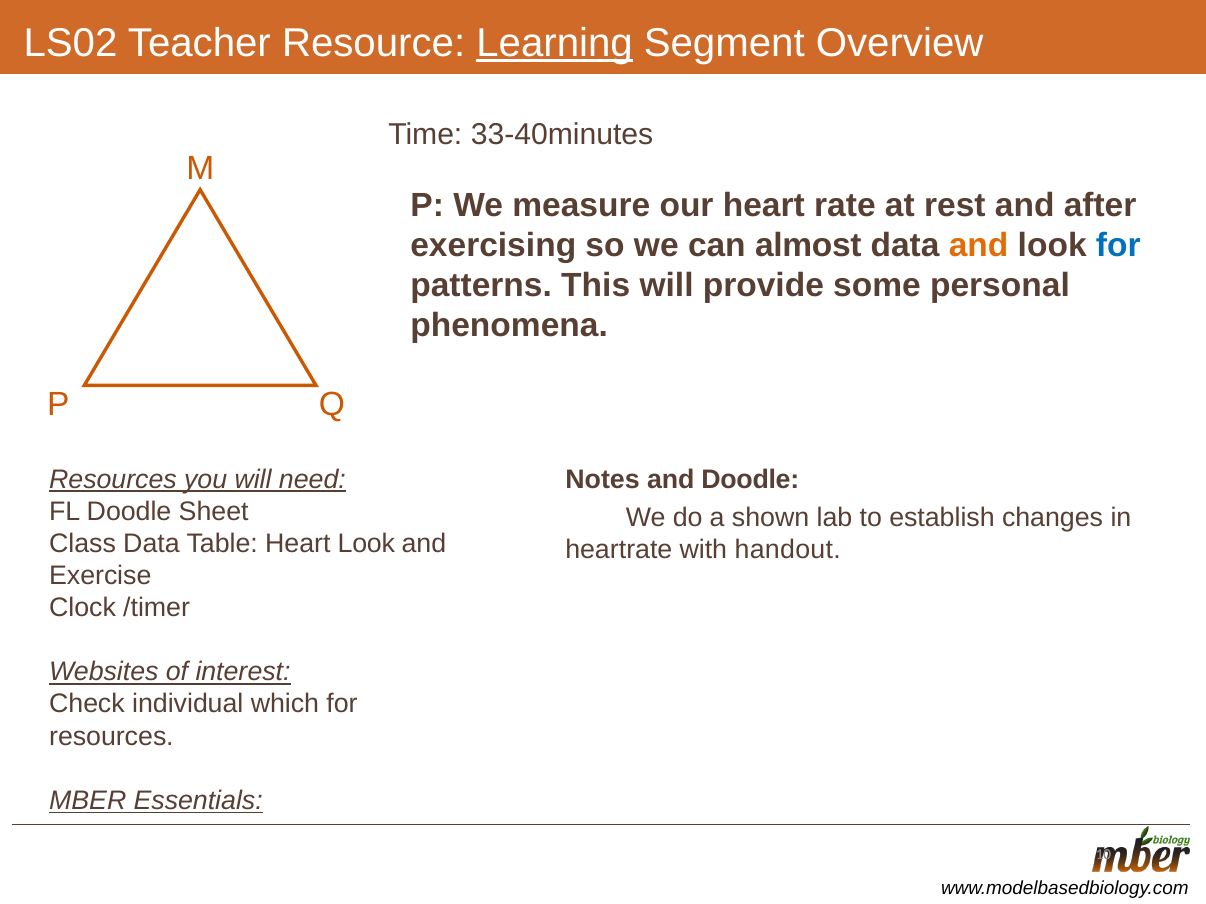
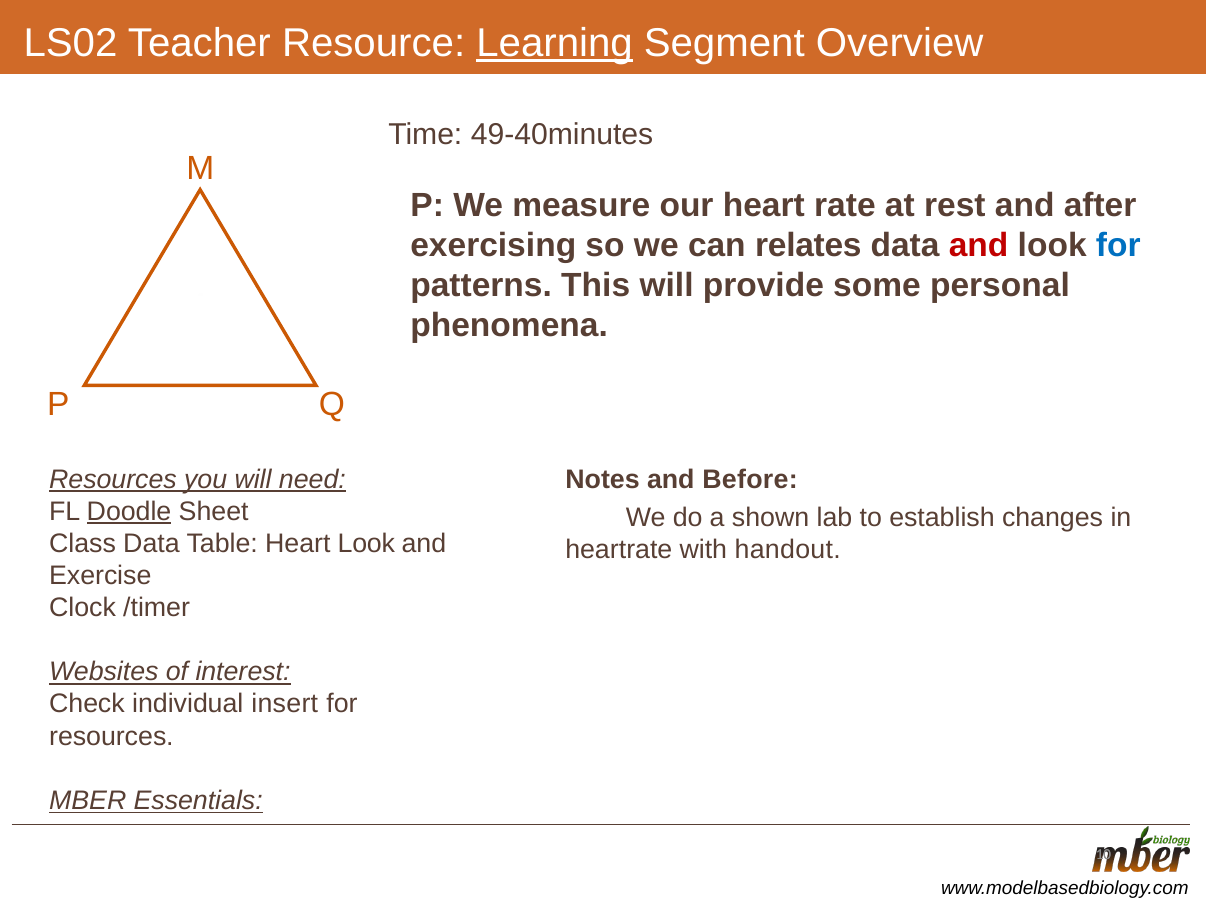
33-40minutes: 33-40minutes -> 49-40minutes (562, 135)
almost: almost -> relates (808, 245)
and colour: orange -> red (979, 245)
and Doodle: Doodle -> Before (750, 480)
Doodle underline: none -> present (129, 512)
which: which -> insert (285, 705)
